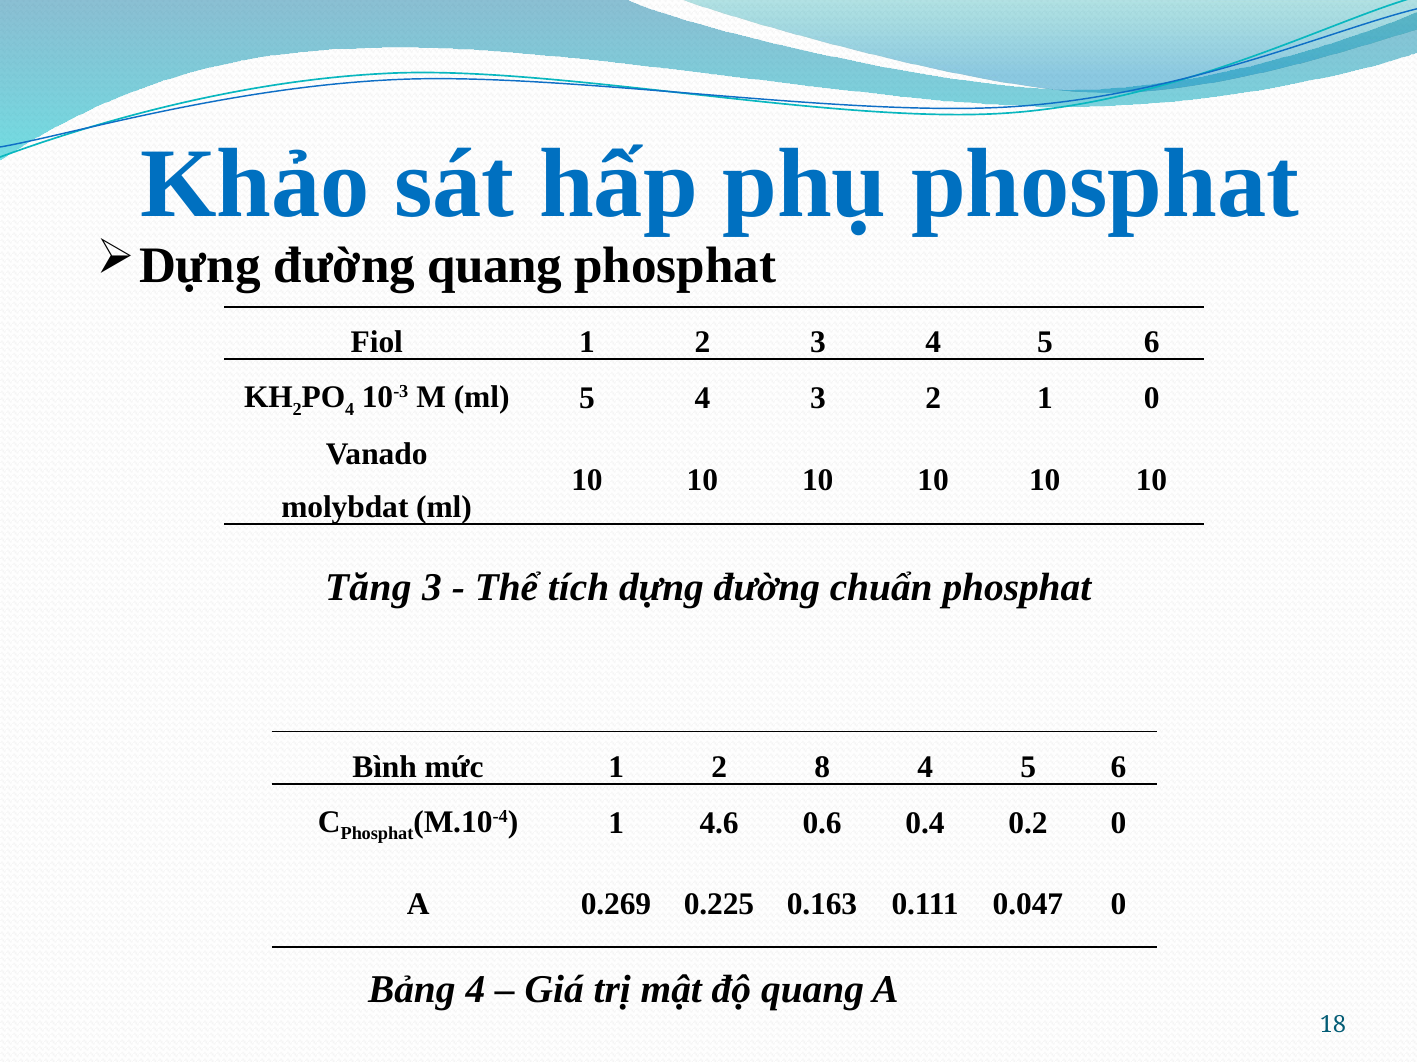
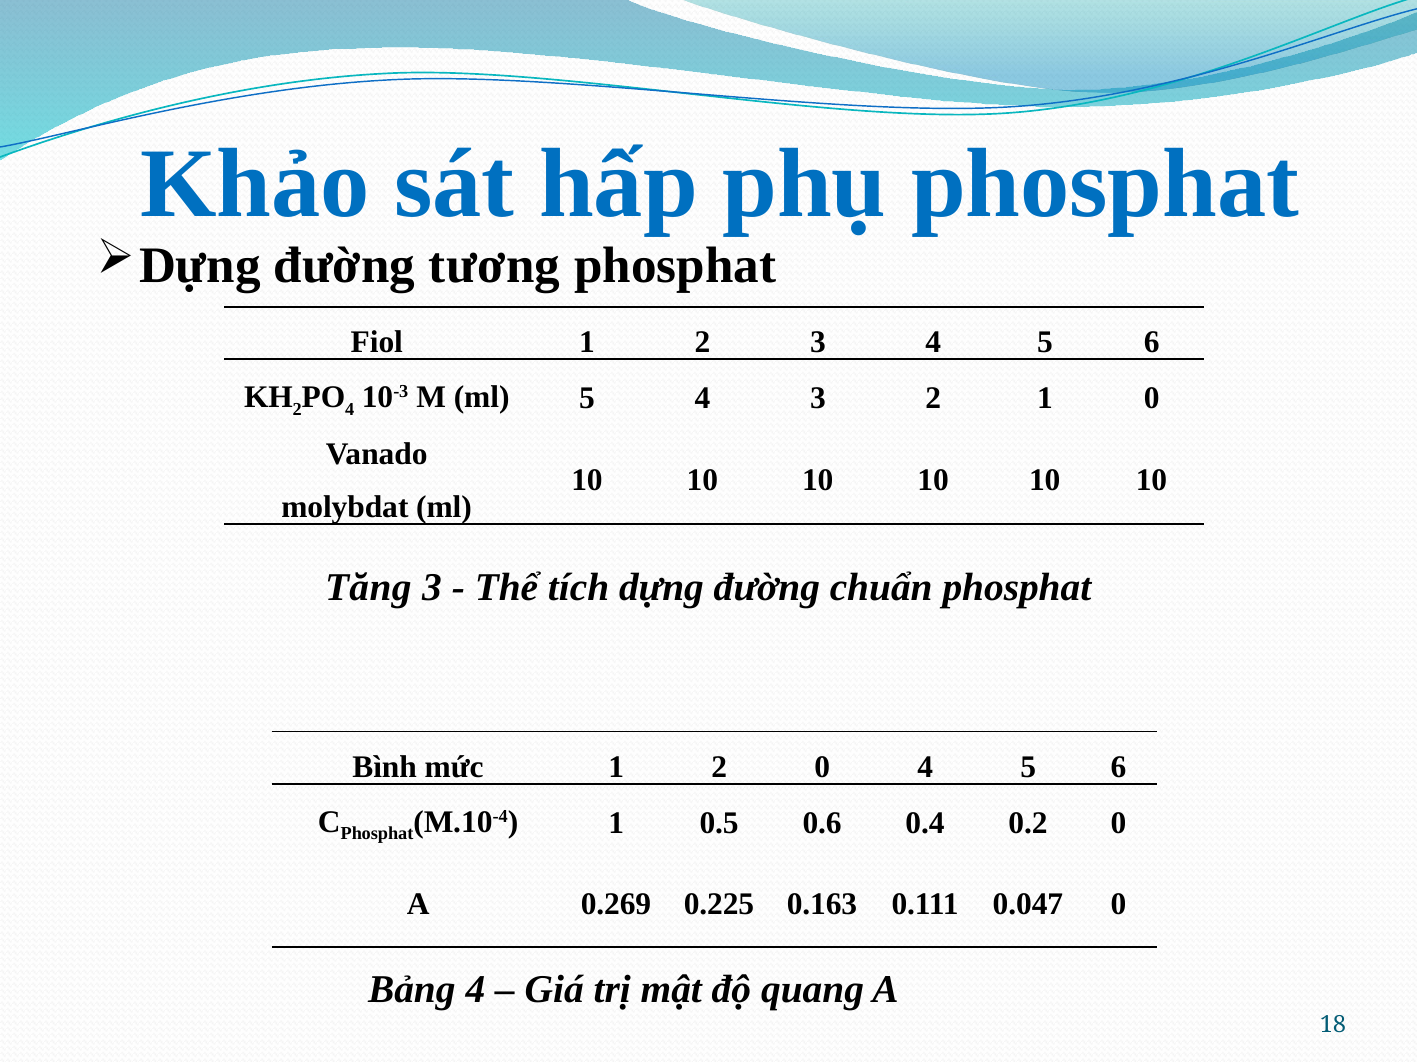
đường quang: quang -> tương (495, 266)
2 8: 8 -> 0 (822, 767)
4.6: 4.6 -> 0.5 (719, 824)
